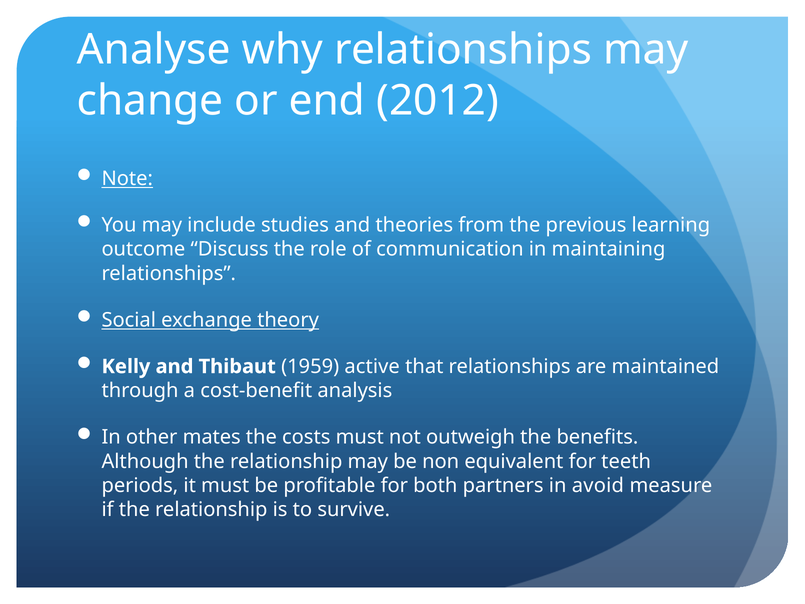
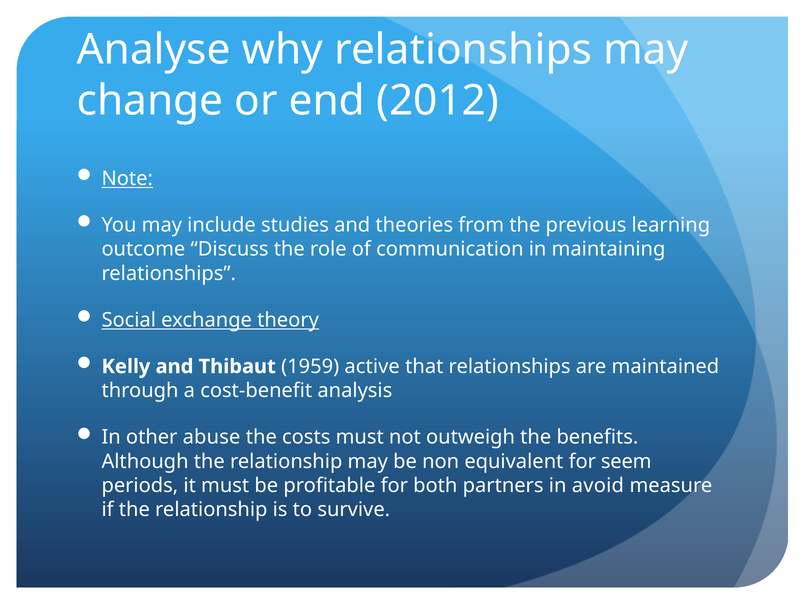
mates: mates -> abuse (212, 437)
teeth: teeth -> seem (626, 461)
